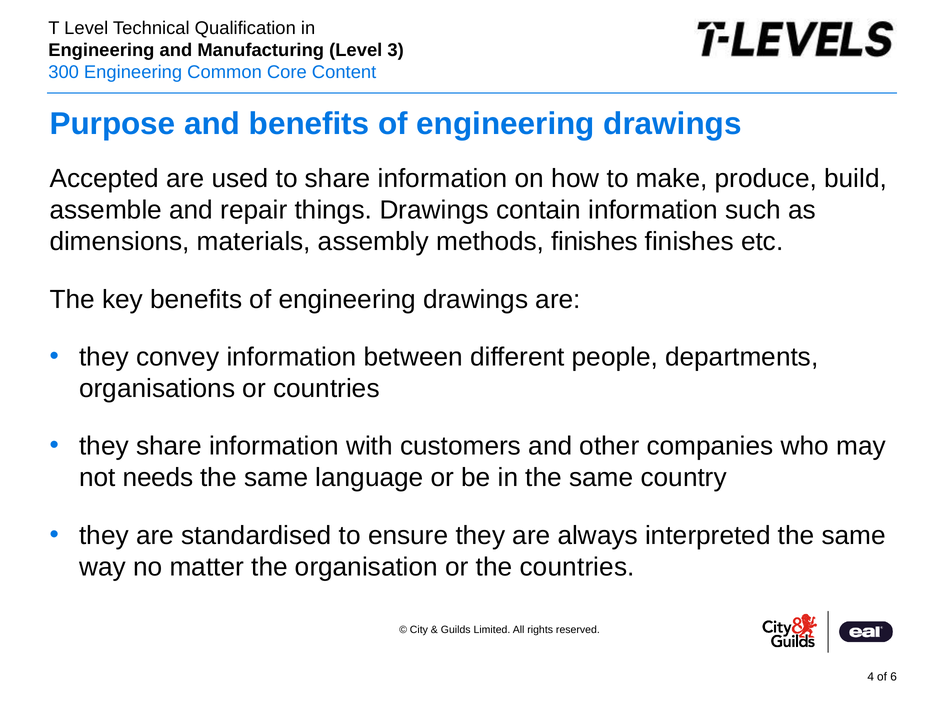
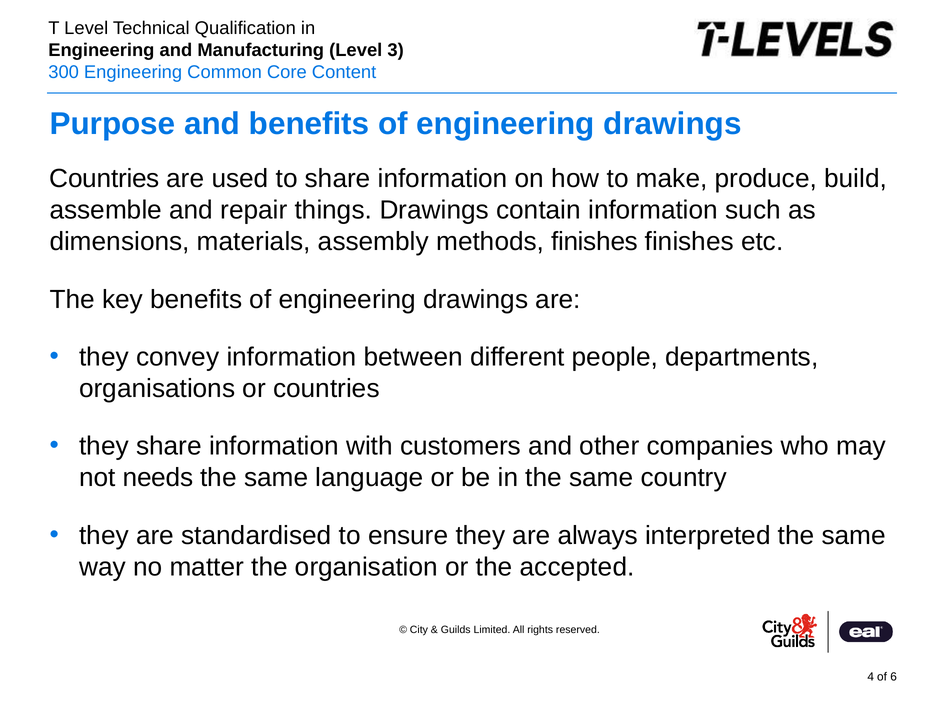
Accepted: Accepted -> Countries (104, 179)
the countries: countries -> accepted (577, 567)
